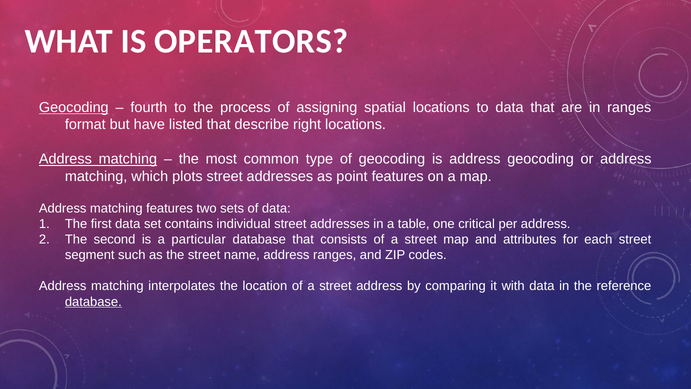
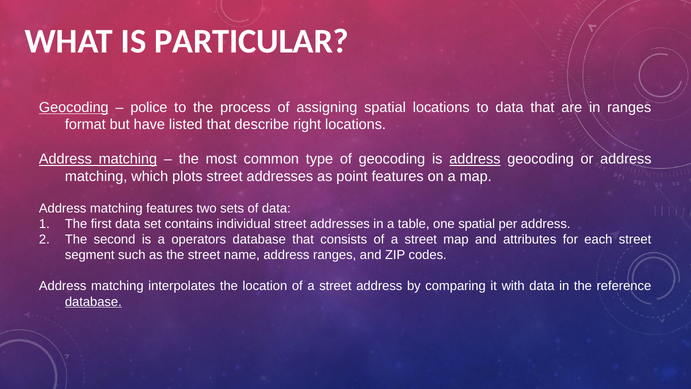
OPERATORS: OPERATORS -> PARTICULAR (252, 42)
fourth: fourth -> police (149, 107)
address underline: none -> present (475, 159)
one critical: critical -> spatial (477, 224)
particular: particular -> operators (199, 239)
